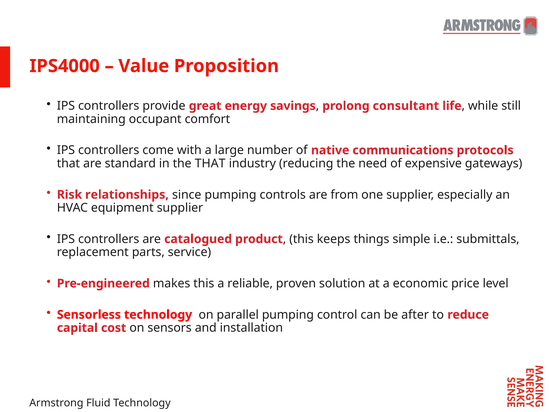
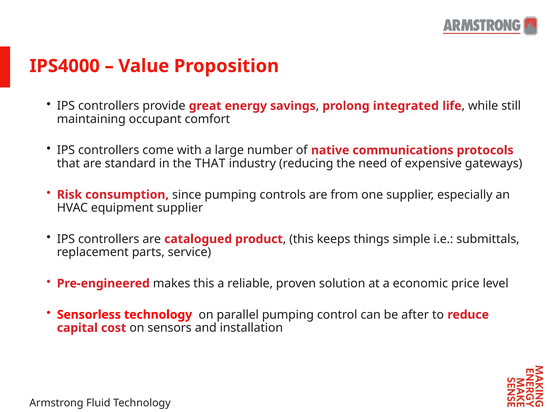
consultant: consultant -> integrated (406, 106)
relationships: relationships -> consumption (127, 195)
